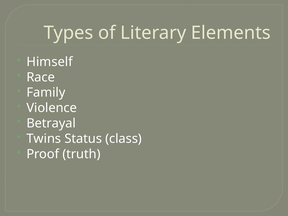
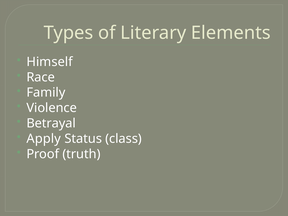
Twins: Twins -> Apply (44, 139)
